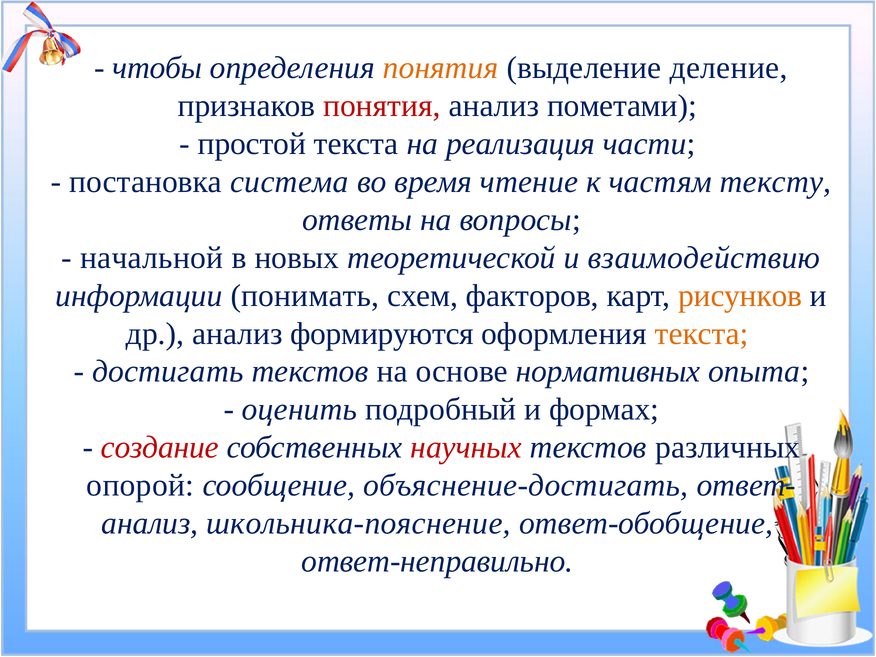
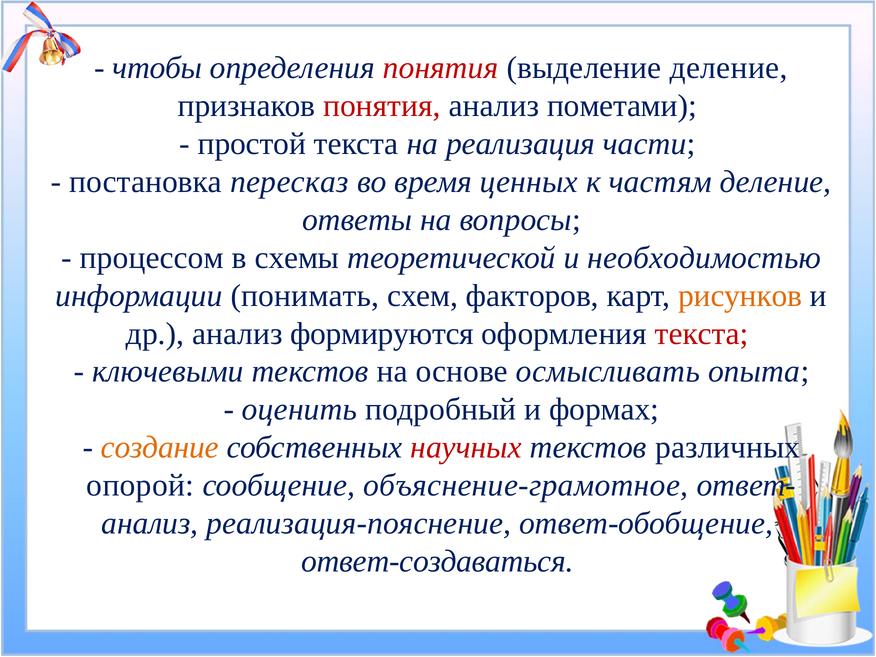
понятия colour: orange -> red (441, 68)
система: система -> пересказ (289, 182)
чтение: чтение -> ценных (529, 182)
частям тексту: тексту -> деление (776, 182)
начальной: начальной -> процессом (152, 258)
новых: новых -> схемы (297, 258)
взаимодействию: взаимодействию -> необходимостью (704, 258)
текста colour: orange -> red (702, 334)
достигать: достигать -> ключевыми (168, 372)
нормативных: нормативных -> осмысливать (608, 372)
создание colour: red -> orange (160, 447)
объяснение-достигать: объяснение-достигать -> объяснение-грамотное (526, 485)
школьника-пояснение: школьника-пояснение -> реализация-пояснение (359, 523)
ответ-неправильно: ответ-неправильно -> ответ-создаваться (437, 561)
